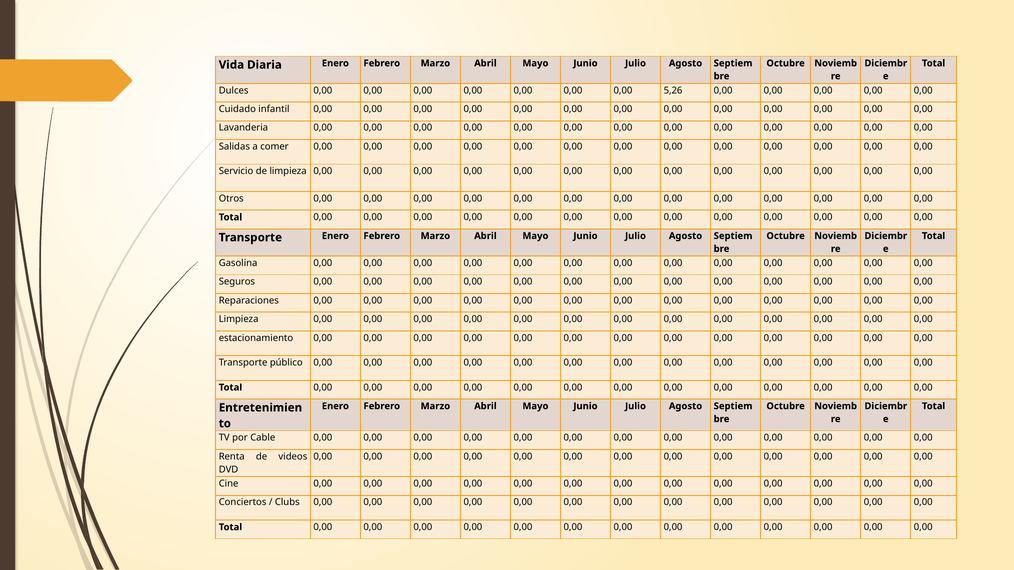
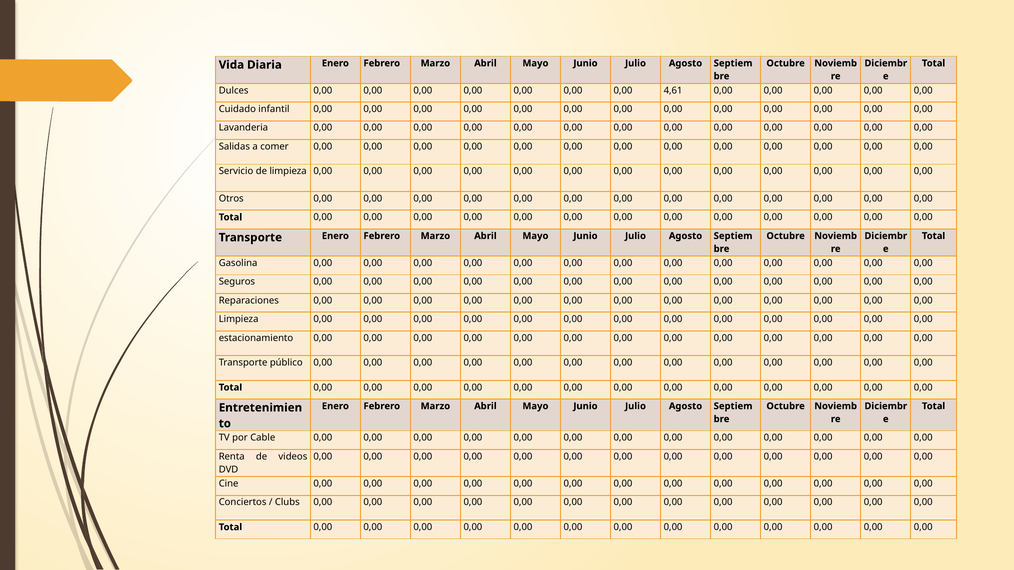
5,26: 5,26 -> 4,61 (673, 90)
